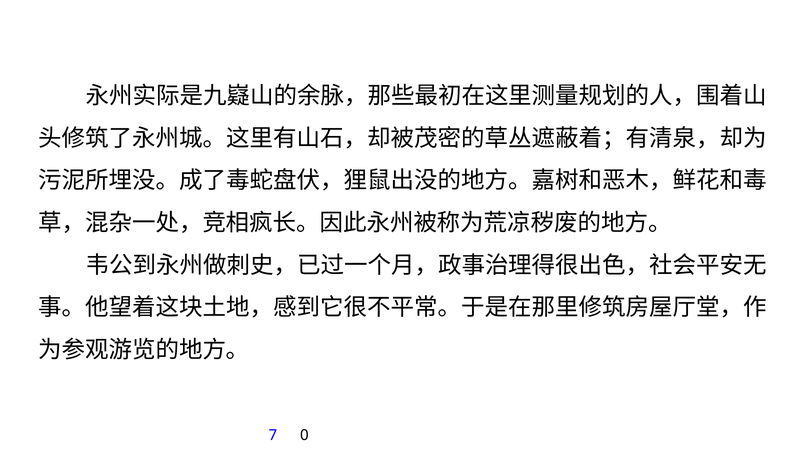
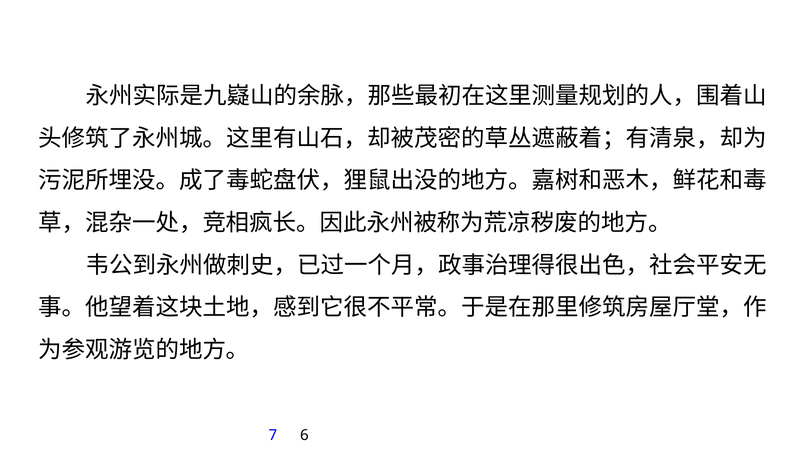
0: 0 -> 6 (304, 435)
